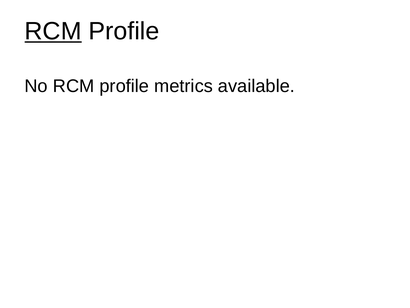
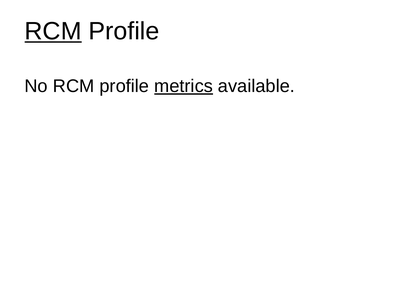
metrics underline: none -> present (184, 86)
